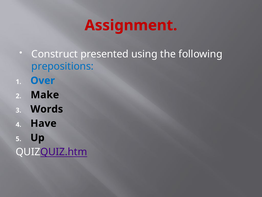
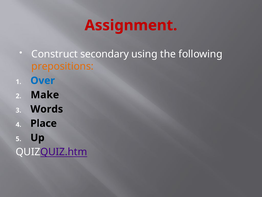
presented: presented -> secondary (105, 54)
prepositions colour: blue -> orange (63, 66)
Have: Have -> Place (44, 123)
